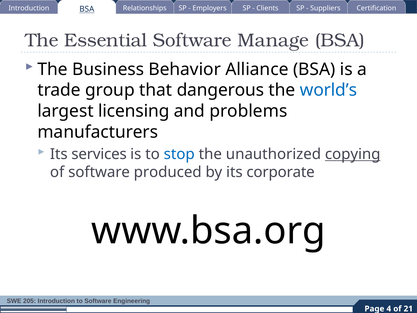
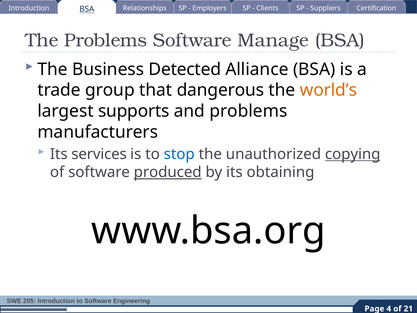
The Essential: Essential -> Problems (106, 40)
Behavior: Behavior -> Detected (185, 69)
world’s colour: blue -> orange (328, 90)
licensing: licensing -> supports (134, 111)
produced underline: none -> present (168, 172)
corporate: corporate -> obtaining (280, 172)
